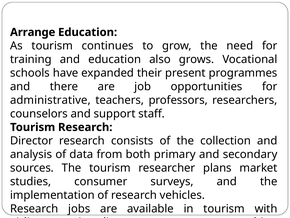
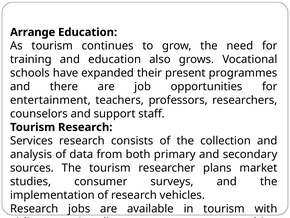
administrative: administrative -> entertainment (50, 100)
Director: Director -> Services (31, 141)
